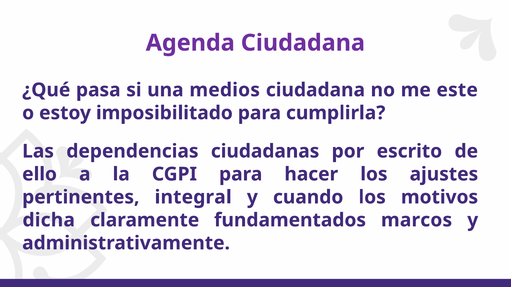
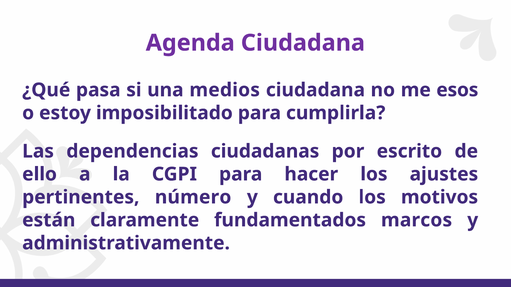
este: este -> esos (457, 90)
integral: integral -> número (193, 197)
dicha: dicha -> están (49, 220)
